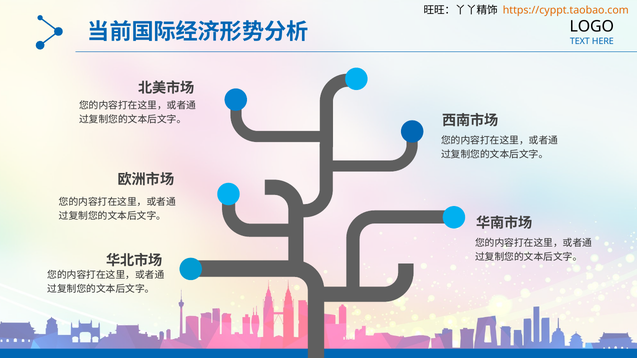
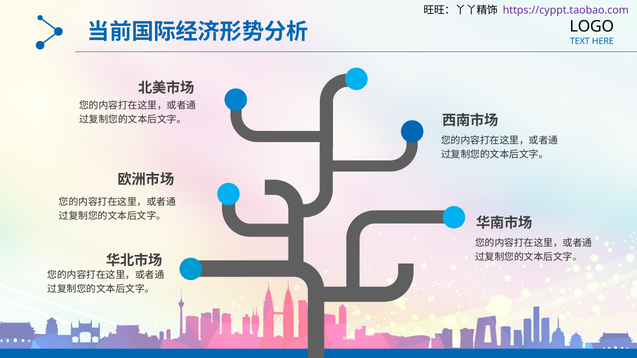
https://cyppt.taobao.com colour: orange -> purple (566, 10)
